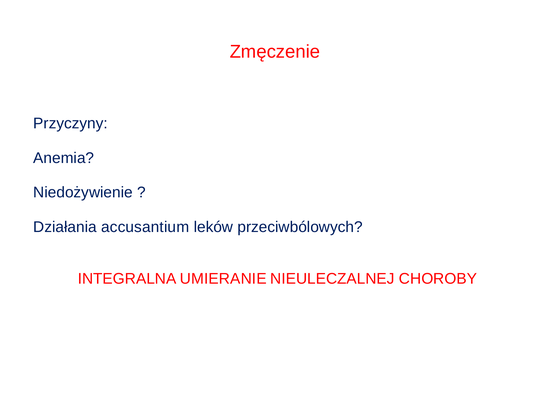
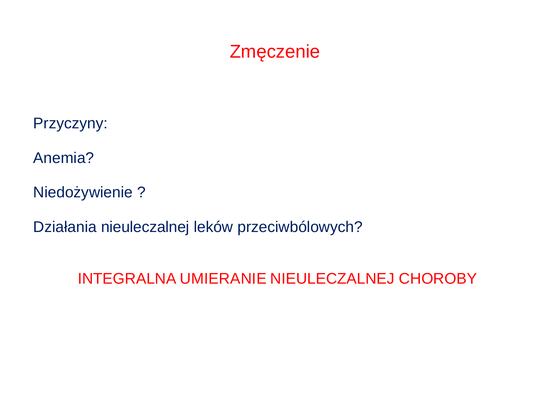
Działania accusantium: accusantium -> nieuleczalnej (145, 227)
